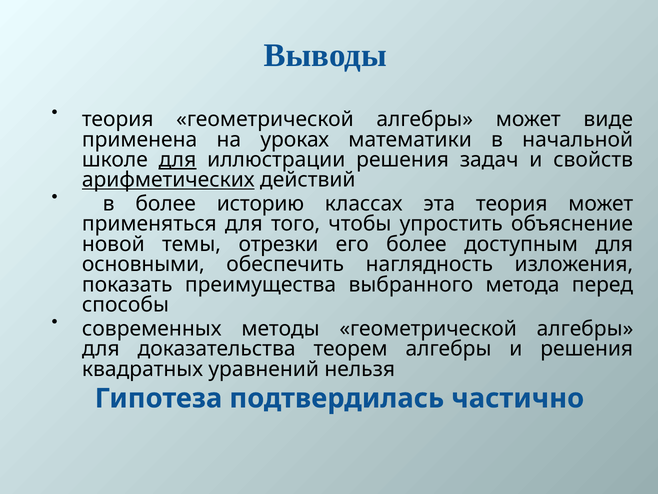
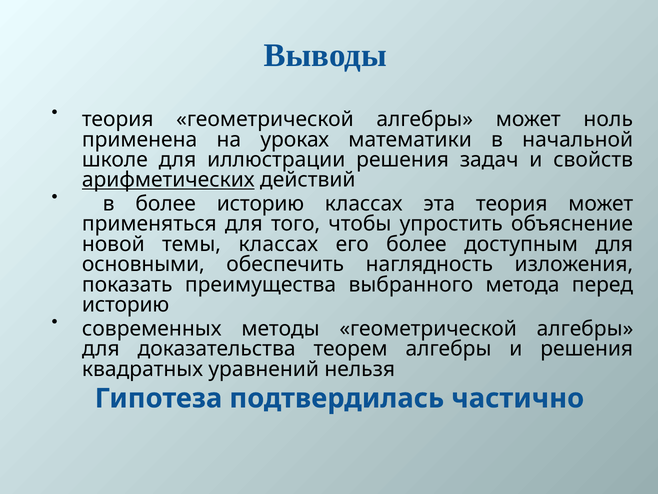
виде: виде -> ноль (608, 119)
для underline: present -> none (177, 160)
темы отрезки: отрезки -> классах (278, 244)
способы: способы -> историю (126, 304)
